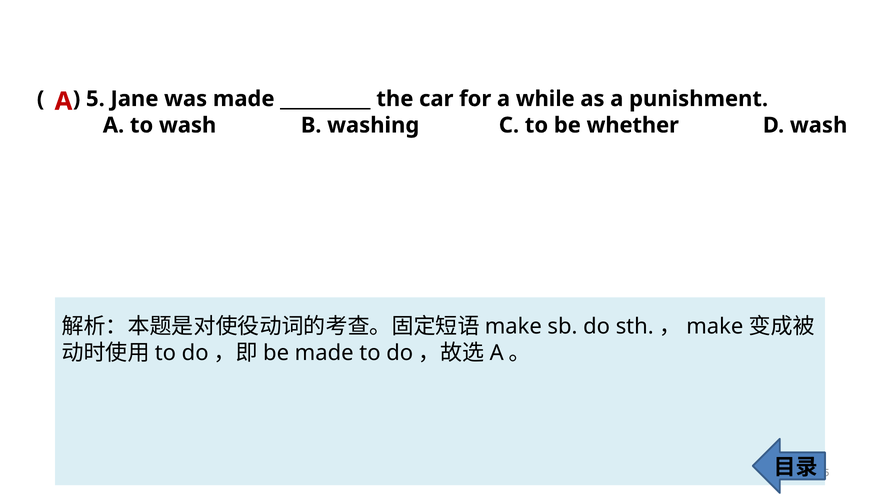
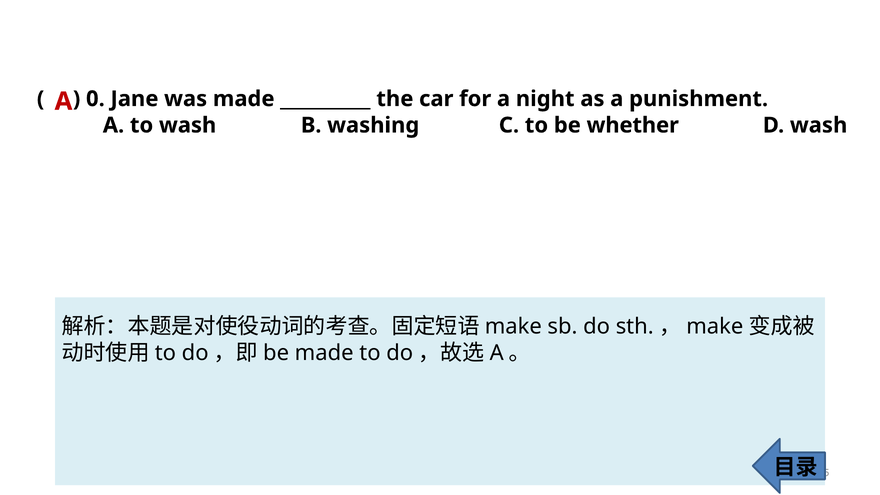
5: 5 -> 0 (95, 99)
while: while -> night (545, 99)
